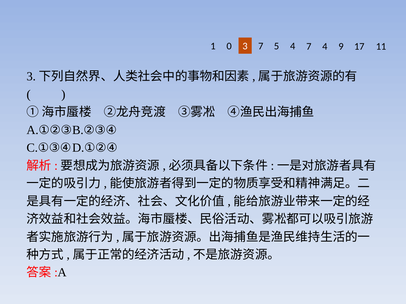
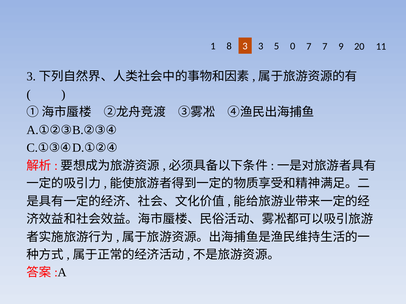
0: 0 -> 8 (229, 46)
3 7: 7 -> 3 (261, 46)
5 4: 4 -> 0 (293, 46)
7 4: 4 -> 7 (325, 46)
17: 17 -> 20 (359, 46)
